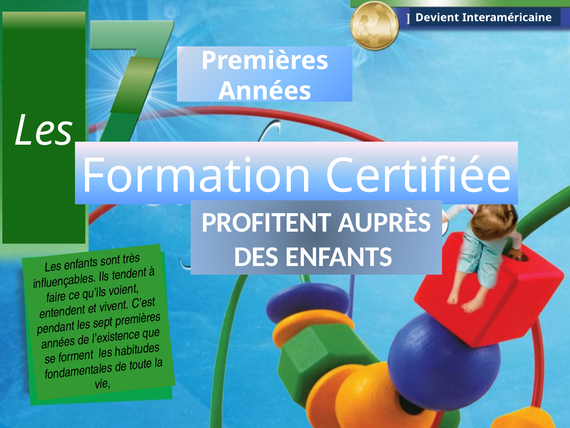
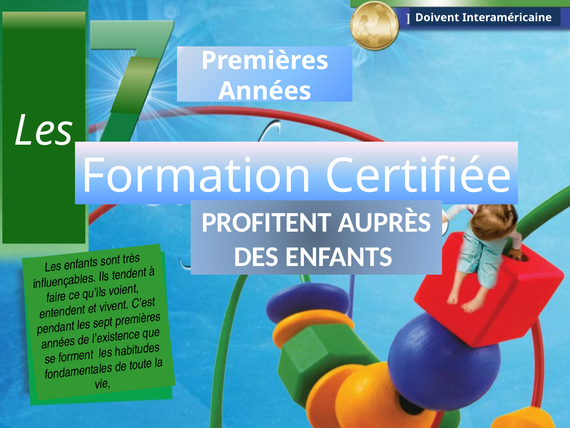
Devient: Devient -> Doivent (437, 18)
